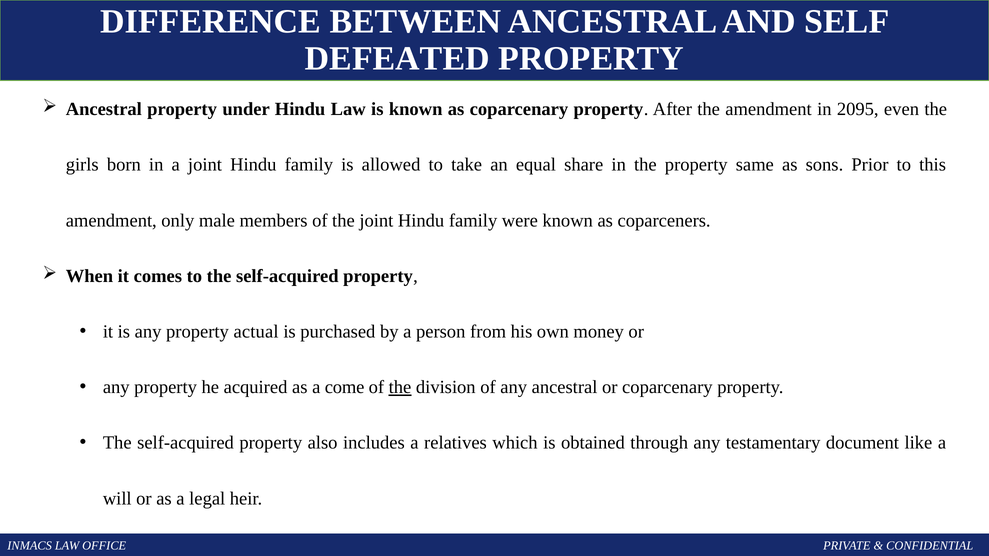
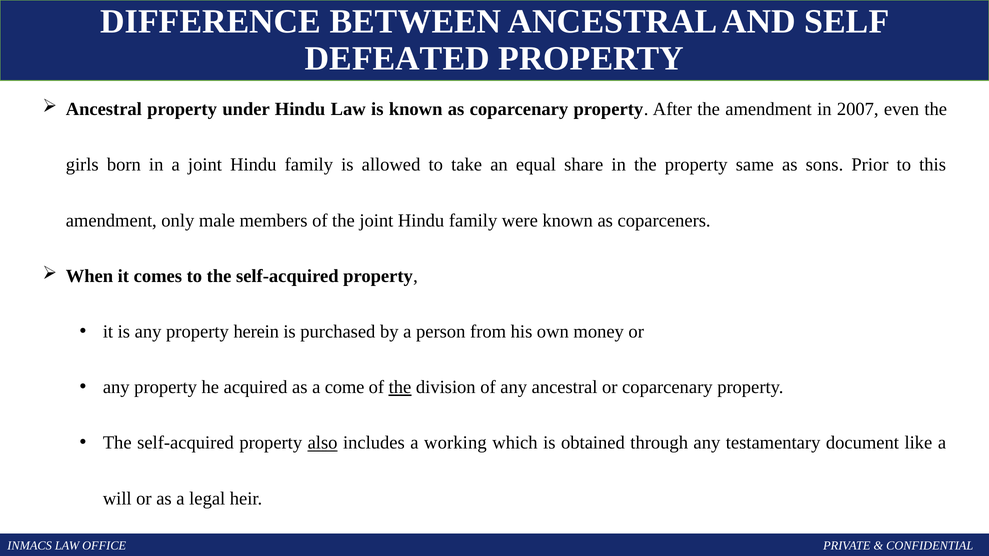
2095: 2095 -> 2007 (858, 109)
actual: actual -> herein (256, 332)
also underline: none -> present (323, 443)
relatives: relatives -> working (455, 443)
